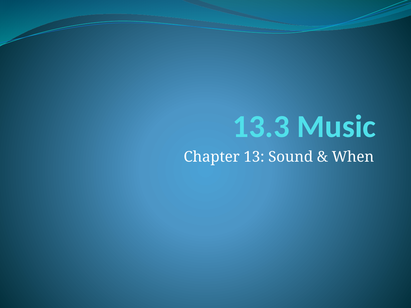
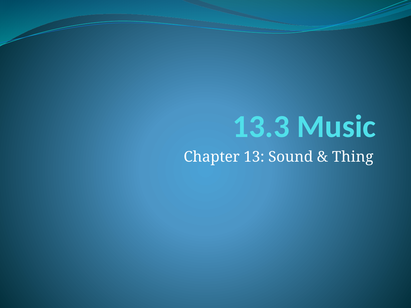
When: When -> Thing (353, 157)
